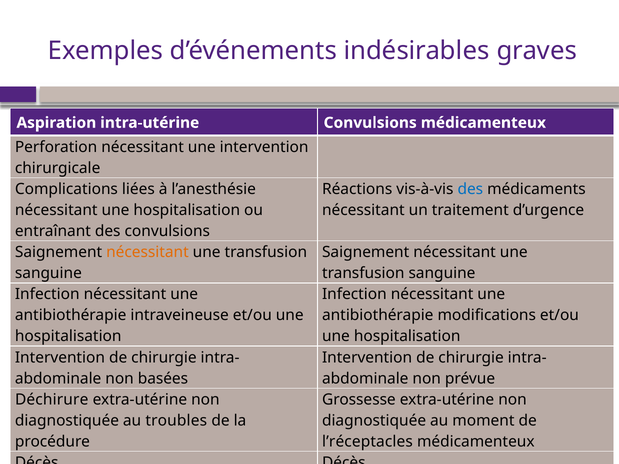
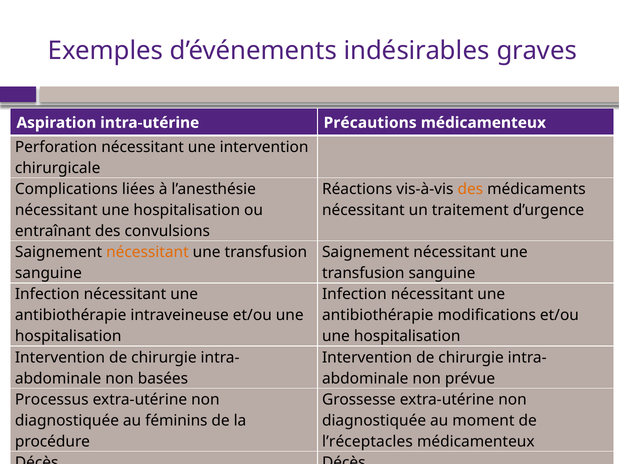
intra-utérine Convulsions: Convulsions -> Précautions (370, 123)
des colour: blue -> orange (470, 189)
Déchirure: Déchirure -> Processus (52, 400)
troubles: troubles -> féminins (176, 421)
